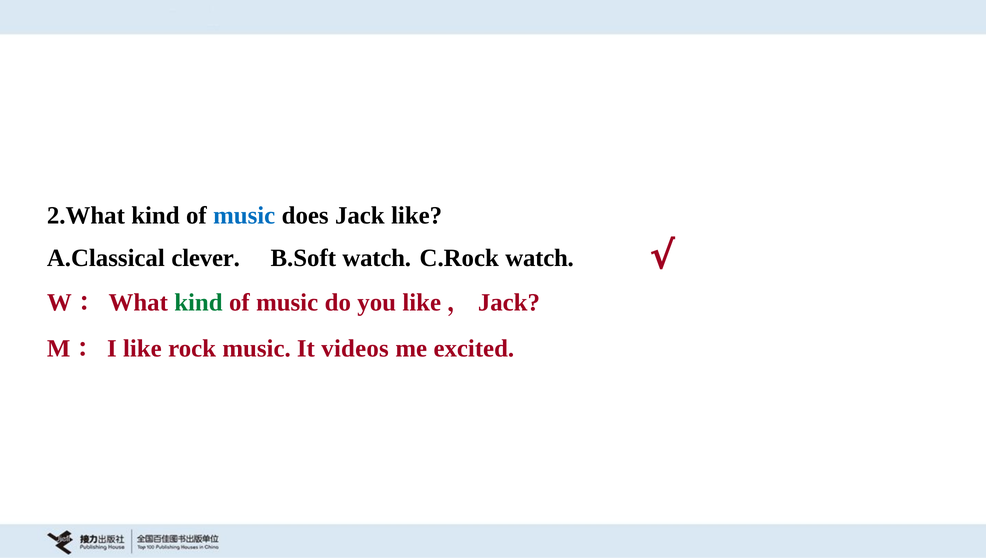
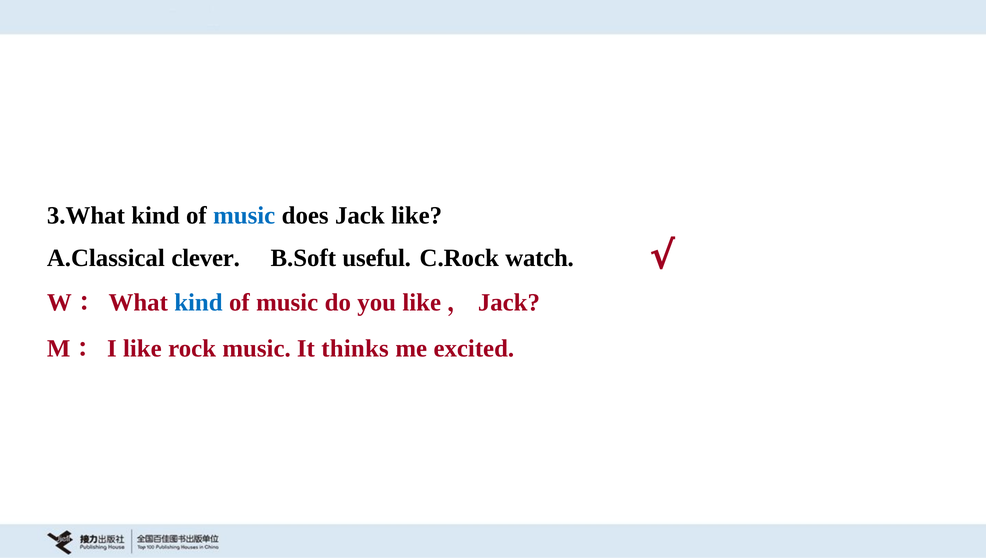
2.What: 2.What -> 3.What (86, 215)
B.Soft watch: watch -> useful (377, 258)
kind colour: green -> blue (198, 303)
videos: videos -> thinks (355, 348)
